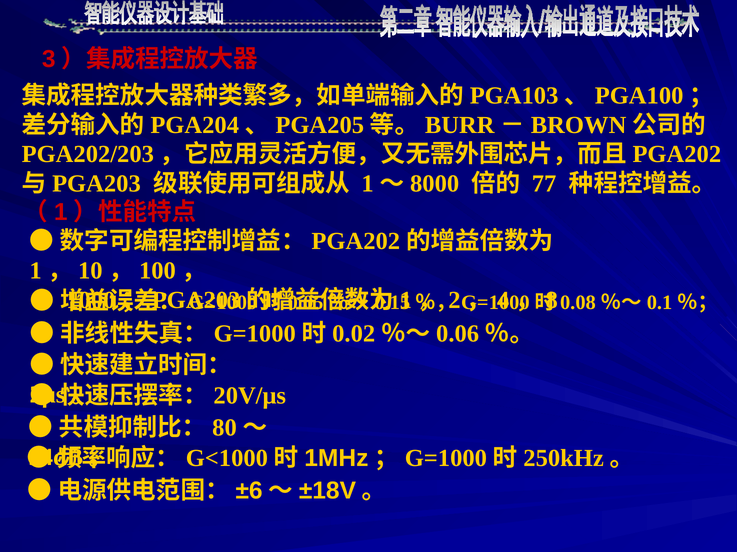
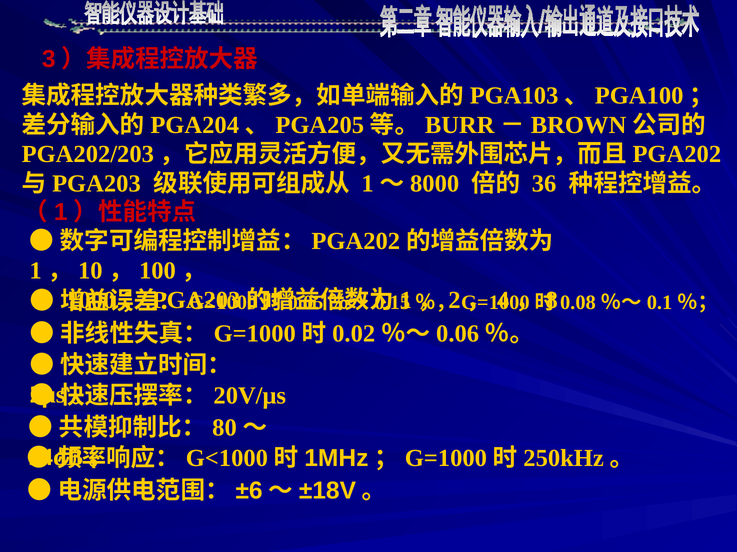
77: 77 -> 36 (544, 184)
